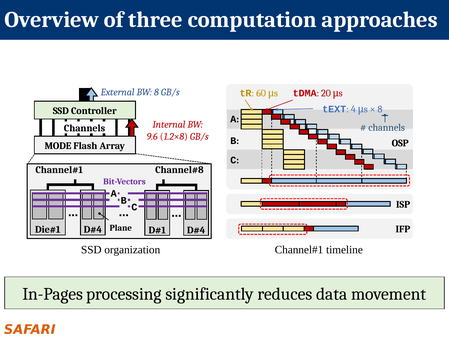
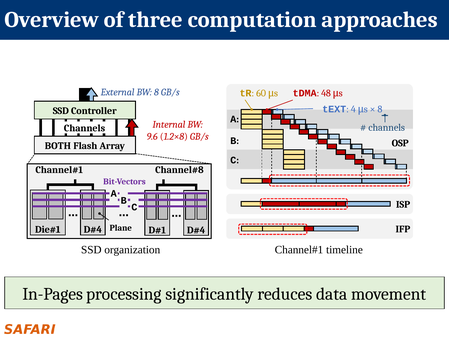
20: 20 -> 48 (326, 93)
MODE: MODE -> BOTH (58, 146)
